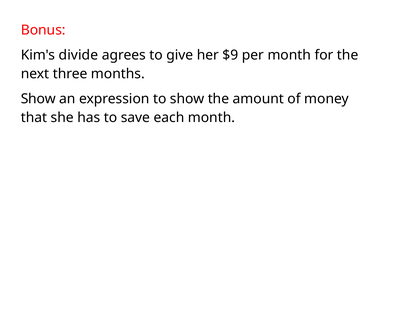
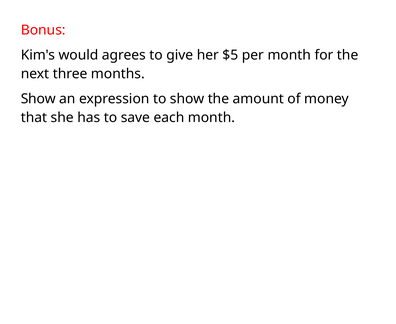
divide: divide -> would (78, 55)
$9: $9 -> $5 (230, 55)
